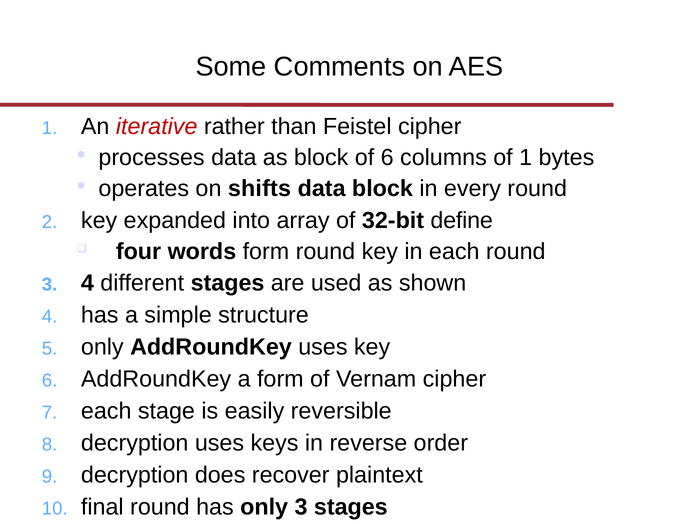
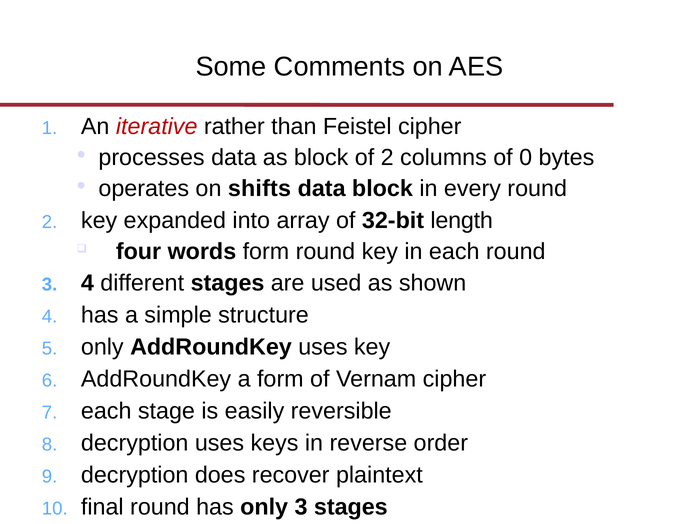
of 6: 6 -> 2 (387, 158)
of 1: 1 -> 0 (526, 158)
define: define -> length (462, 221)
